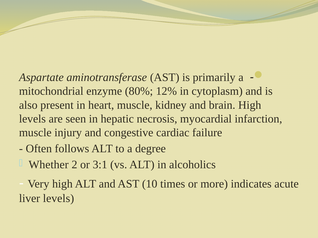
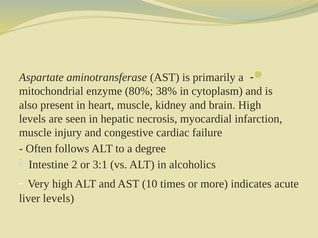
12%: 12% -> 38% (166, 91)
Whether: Whether -> Intestine (49, 165)
